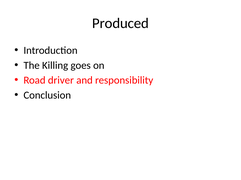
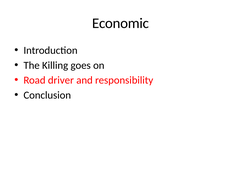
Produced: Produced -> Economic (121, 23)
